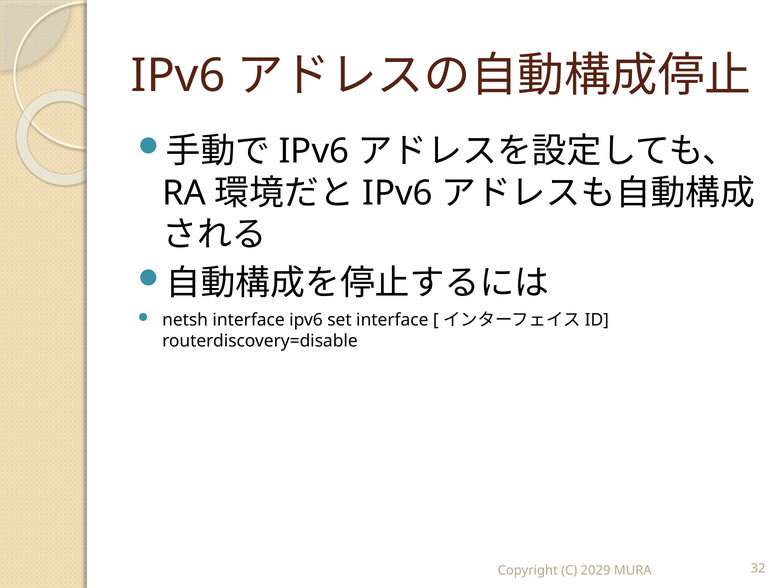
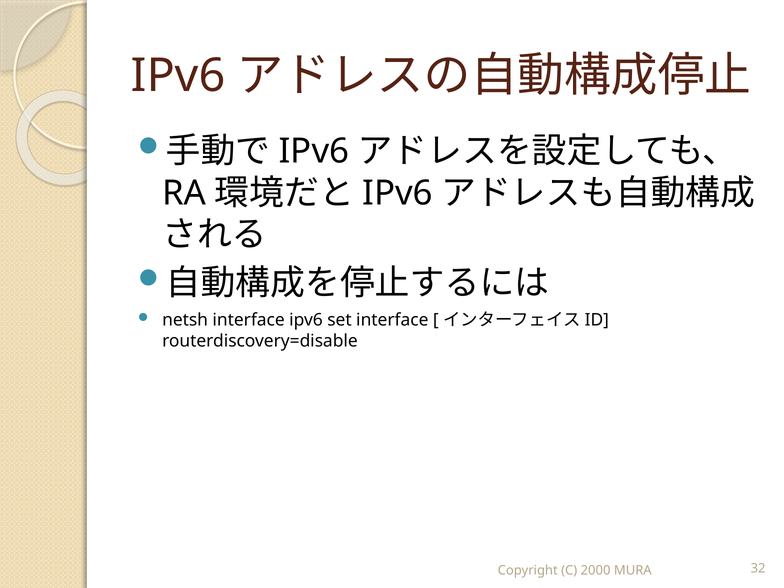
2029: 2029 -> 2000 (596, 571)
